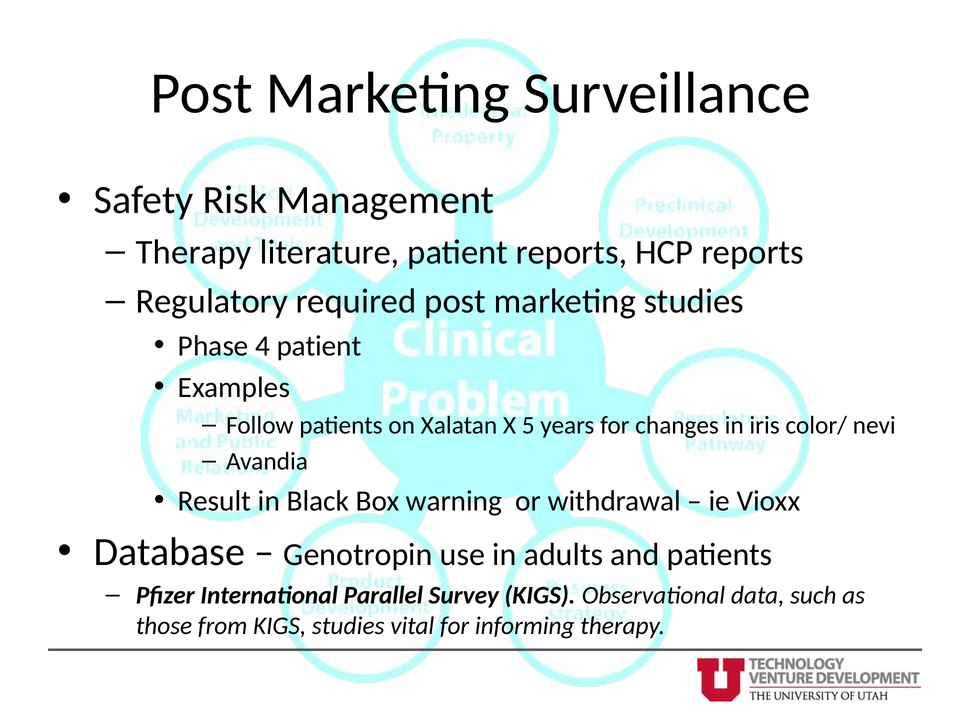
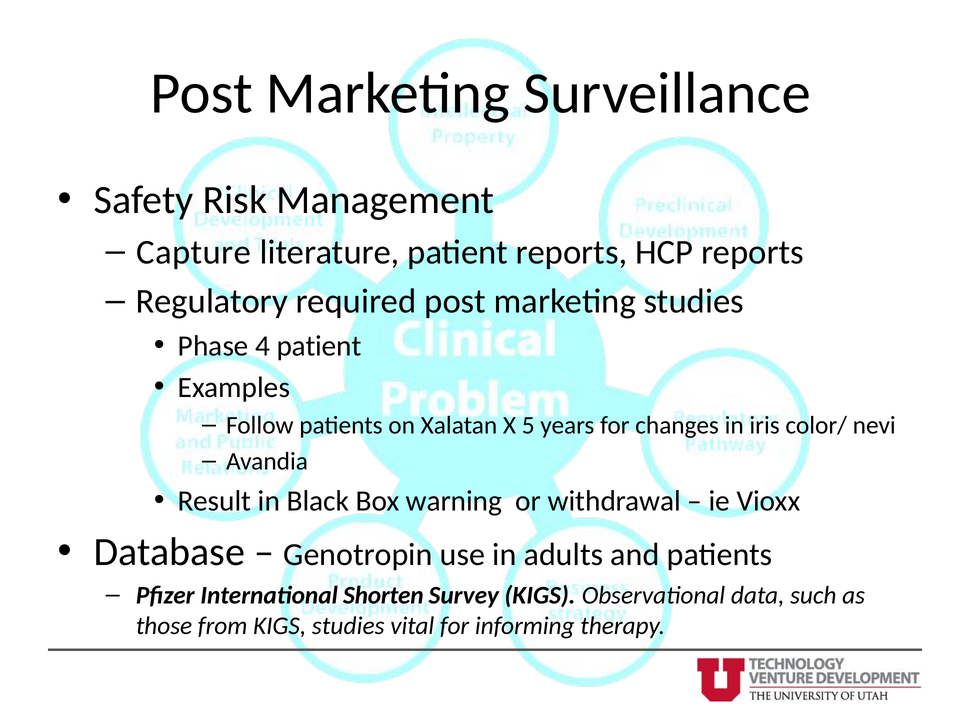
Therapy: Therapy -> Capture (194, 252)
Parallel: Parallel -> Shorten (383, 595)
